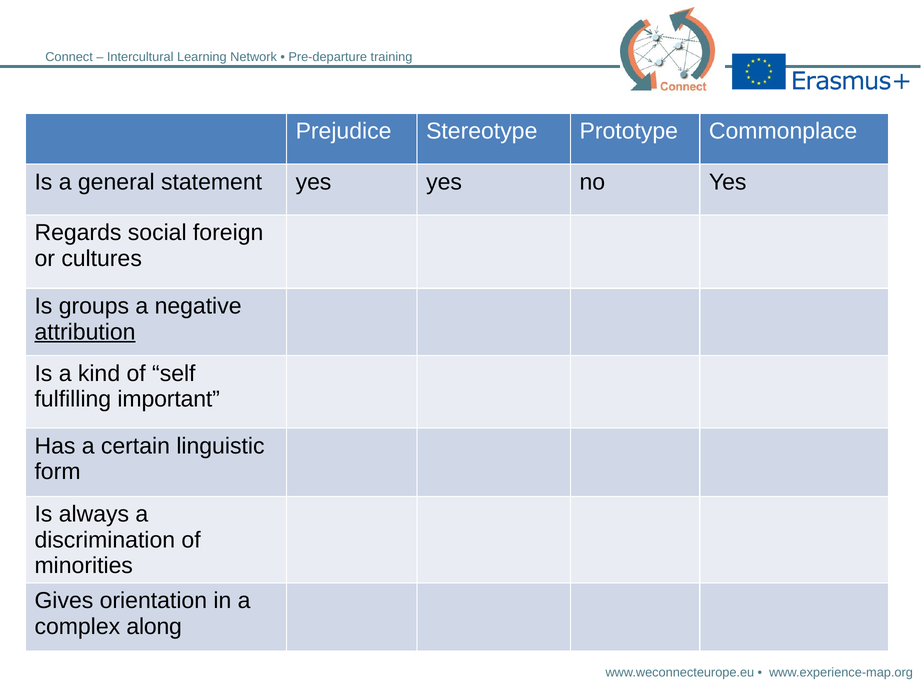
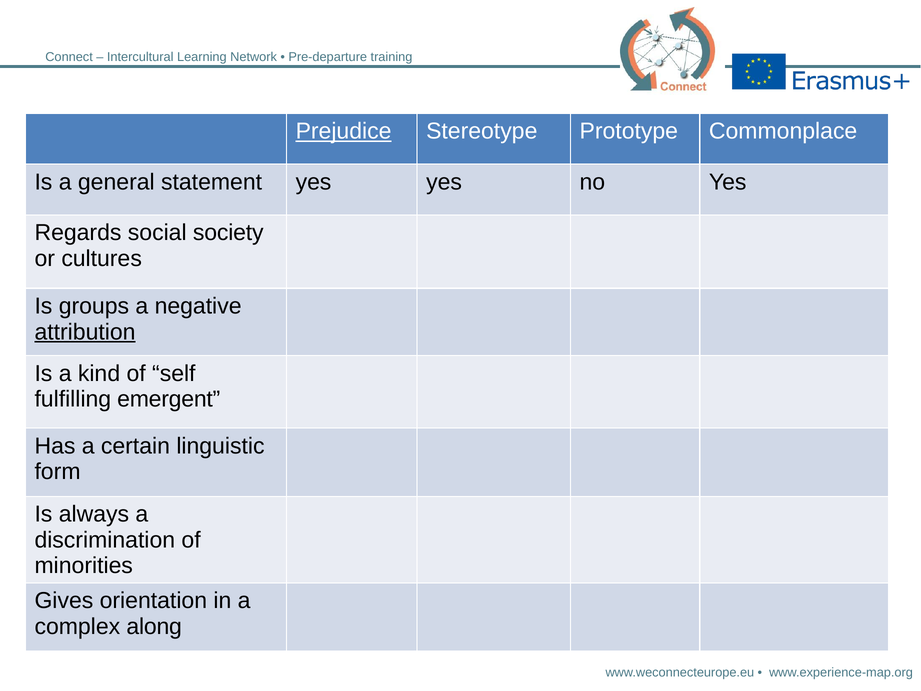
Prejudice underline: none -> present (344, 131)
foreign: foreign -> society (228, 233)
important: important -> emergent (169, 399)
